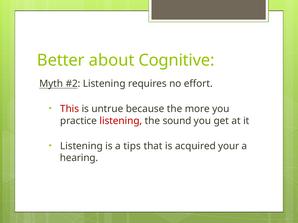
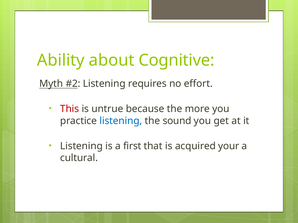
Better: Better -> Ability (61, 60)
listening colour: red -> blue (121, 121)
tips: tips -> first (132, 146)
hearing: hearing -> cultural (79, 158)
